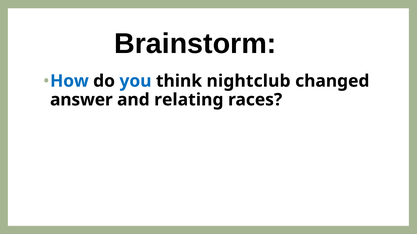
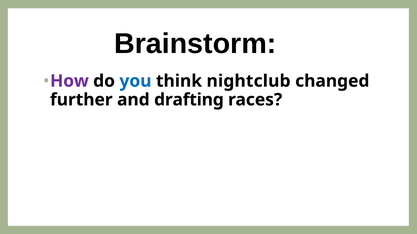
How colour: blue -> purple (69, 81)
answer: answer -> further (81, 100)
relating: relating -> drafting (189, 100)
